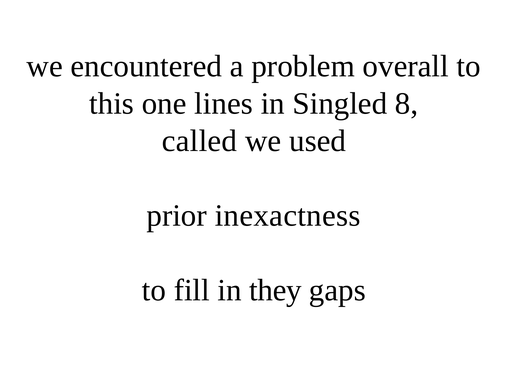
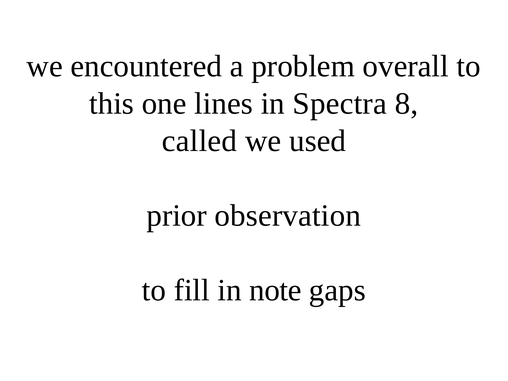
Singled: Singled -> Spectra (340, 104)
inexactness: inexactness -> observation (288, 216)
they: they -> note (275, 290)
